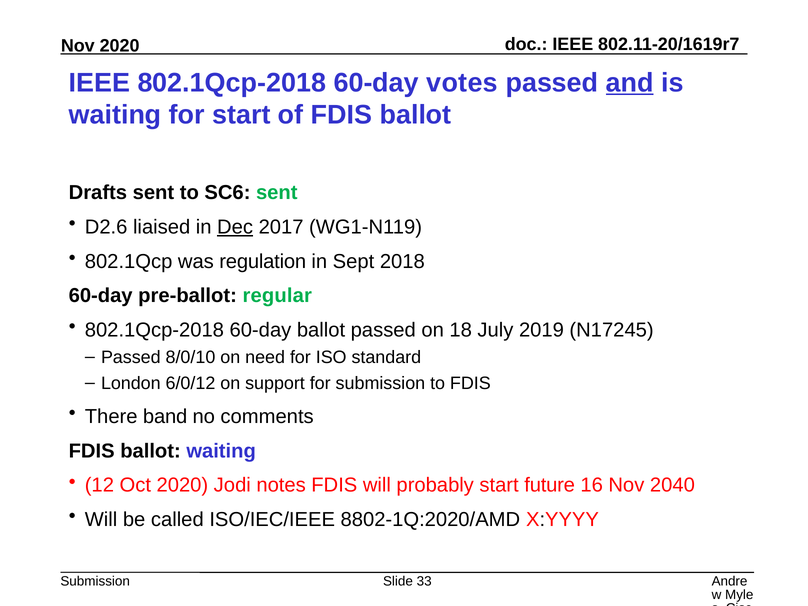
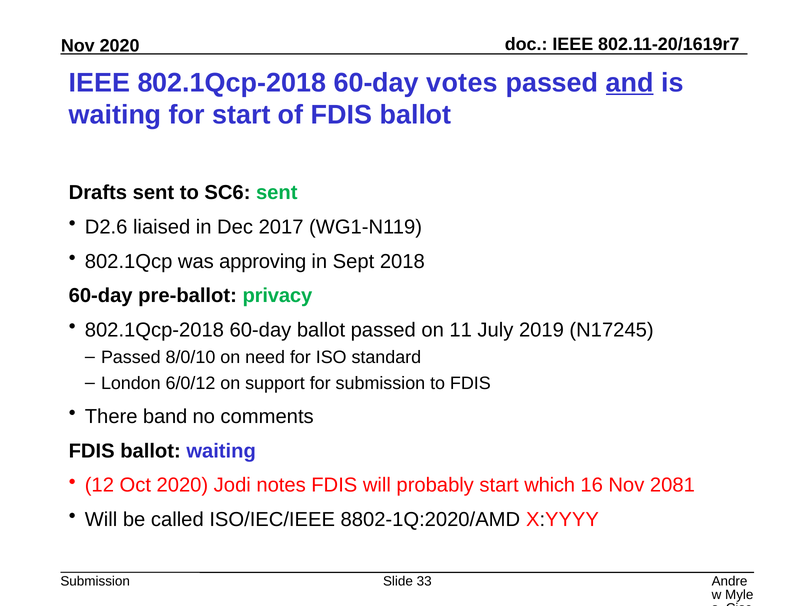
Dec underline: present -> none (235, 227)
regulation: regulation -> approving (263, 261)
regular: regular -> privacy (277, 296)
18: 18 -> 11 (461, 330)
future: future -> which (550, 485)
2040: 2040 -> 2081 (672, 485)
